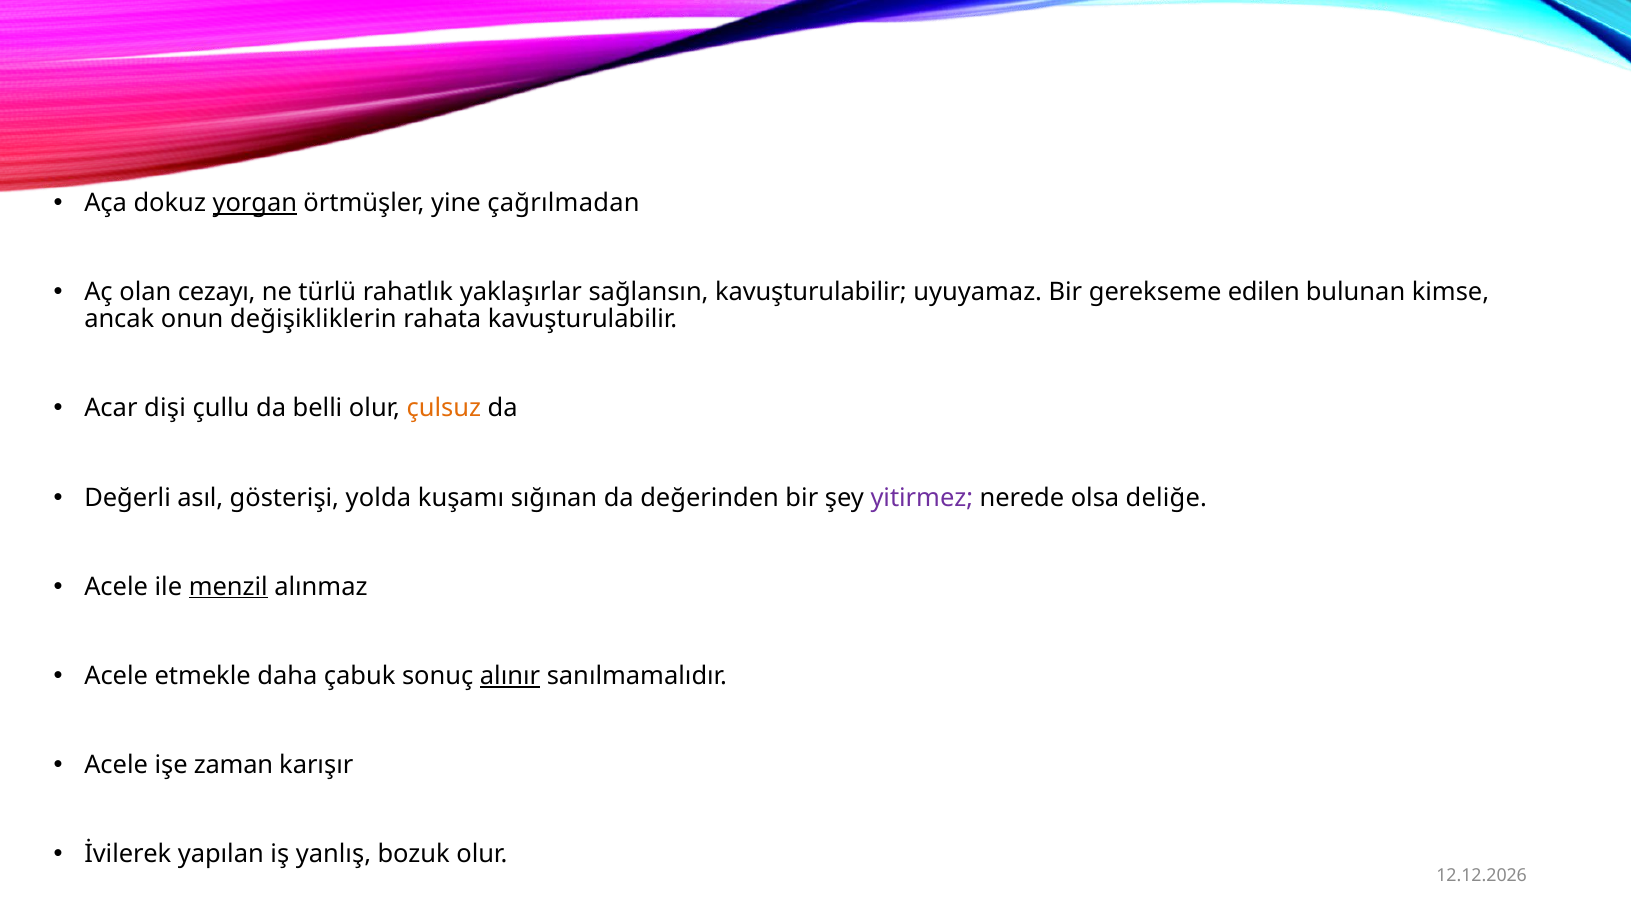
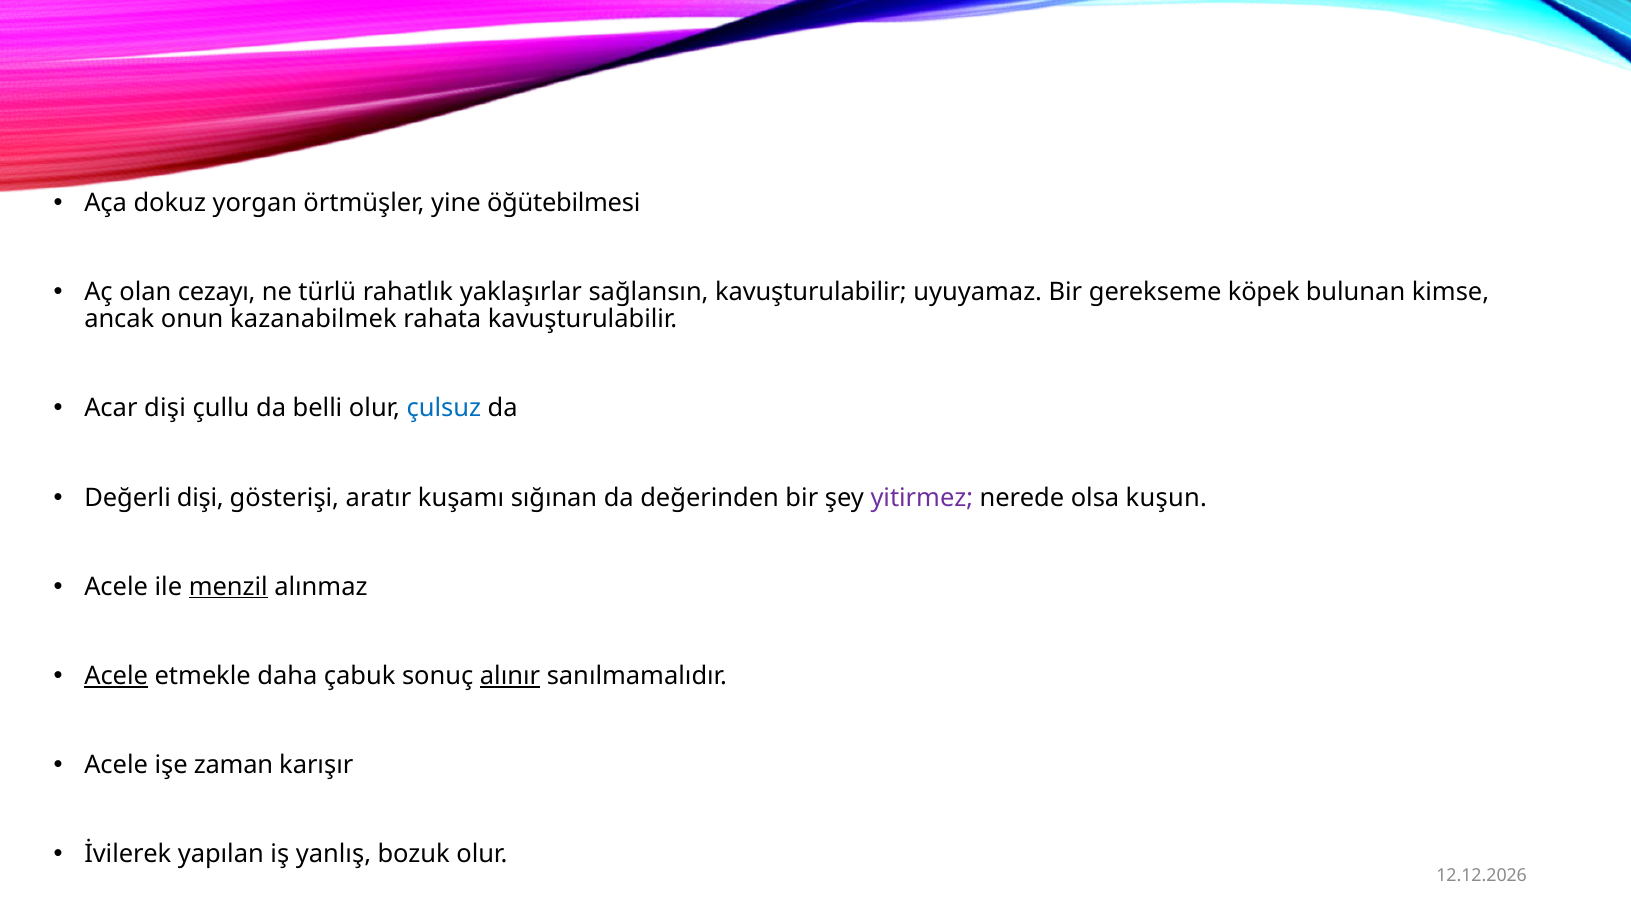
yorgan underline: present -> none (255, 203)
çağrılmadan: çağrılmadan -> öğütebilmesi (564, 203)
edilen: edilen -> köpek (1264, 292)
değişikliklerin: değişikliklerin -> kazanabilmek (313, 319)
çulsuz colour: orange -> blue (444, 408)
Değerli asıl: asıl -> dişi (200, 497)
yolda: yolda -> aratır (379, 497)
deliğe: deliğe -> kuşun (1166, 497)
Acele underline: none -> present (116, 675)
